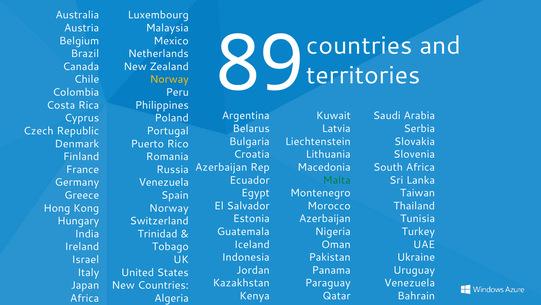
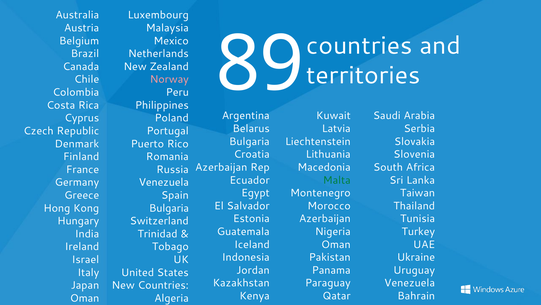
Norway colour: yellow -> pink (169, 79)
Norway: Norway -> Bulgaria (169, 208)
Africa: Africa -> Oman (85, 298)
